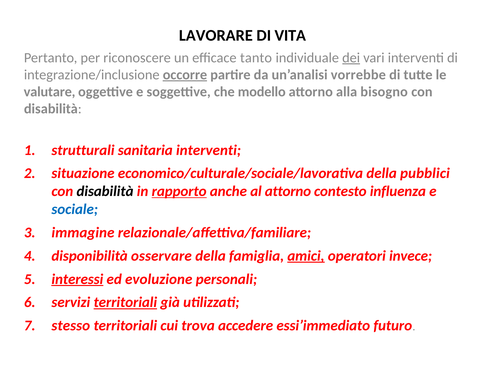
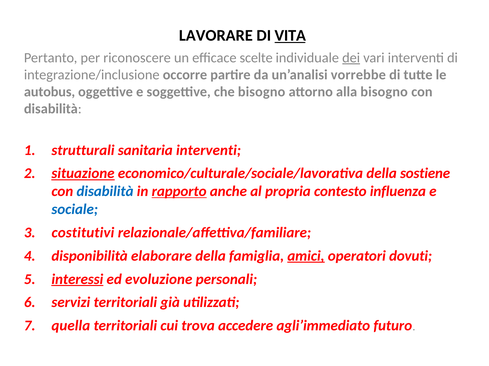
VITA underline: none -> present (290, 36)
tanto: tanto -> scelte (256, 58)
occorre underline: present -> none (185, 75)
valutare: valutare -> autobus (50, 92)
che modello: modello -> bisogno (262, 92)
situazione underline: none -> present (83, 174)
pubblici: pubblici -> sostiene (425, 174)
disabilità colour: black -> blue (105, 192)
al attorno: attorno -> propria (288, 192)
immagine: immagine -> costitutivi (83, 233)
osservare: osservare -> elaborare (161, 256)
invece: invece -> dovuti (411, 256)
territoriali underline: present -> none (125, 303)
stesso: stesso -> quella (71, 326)
essi’immediato: essi’immediato -> agli’immediato (323, 326)
